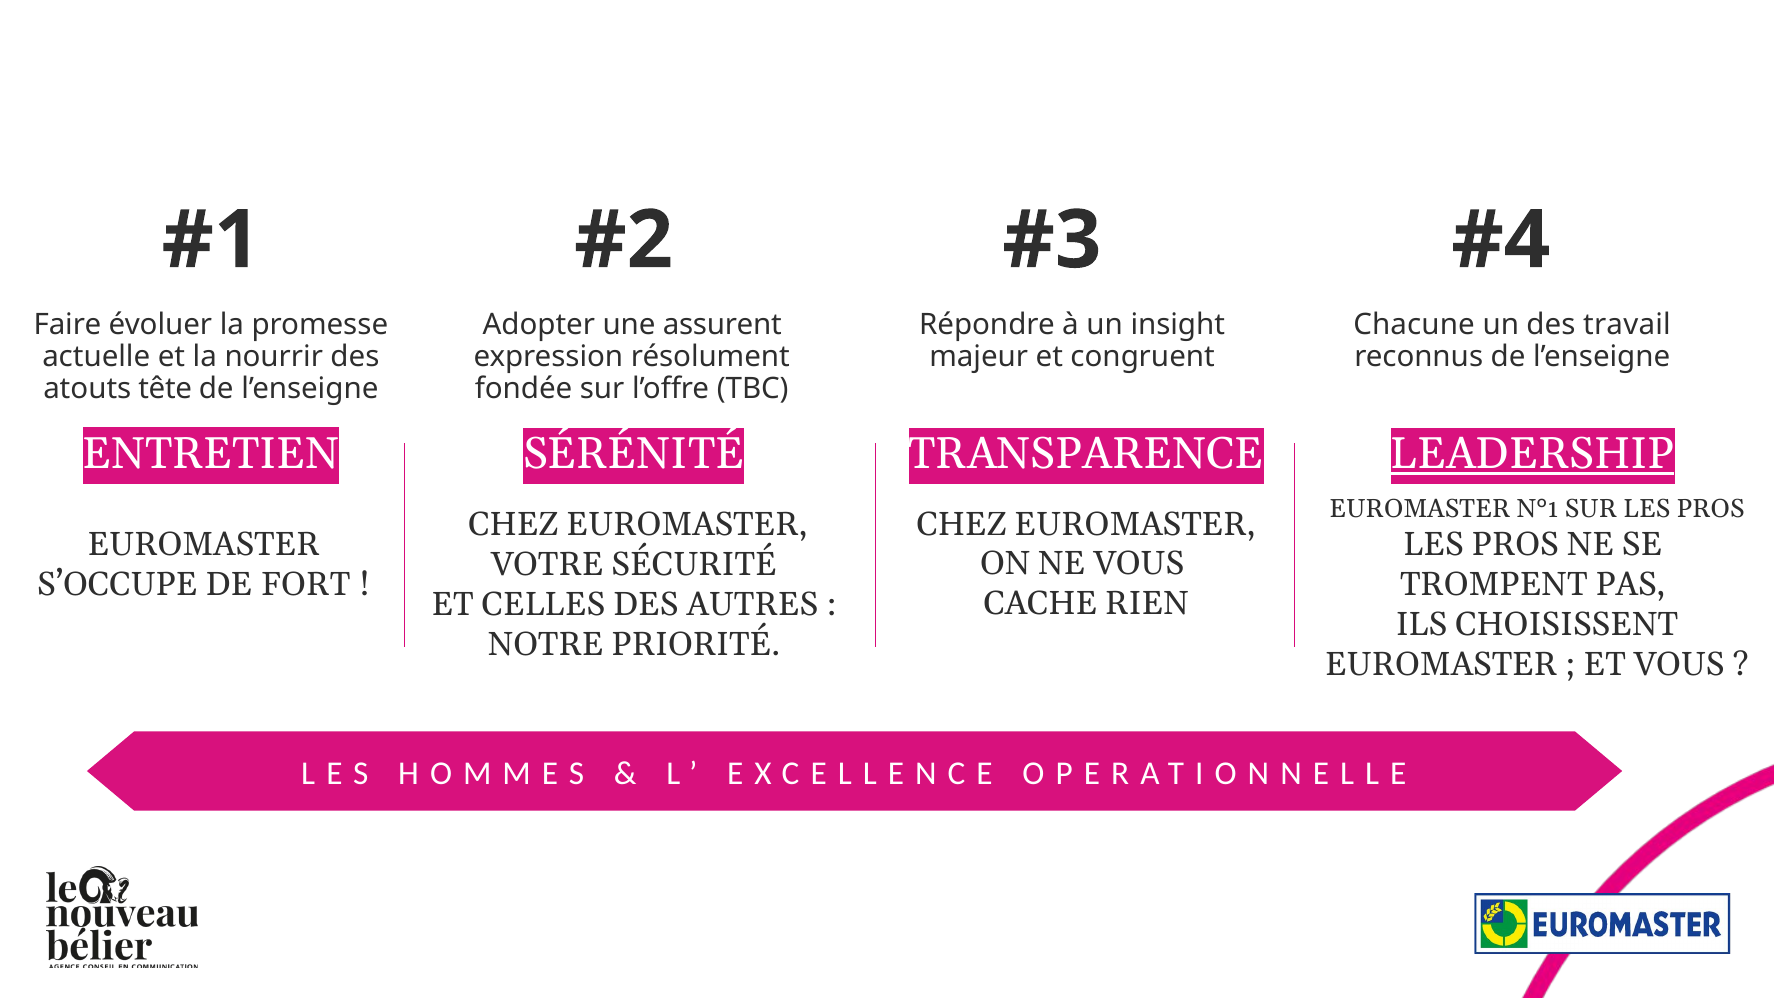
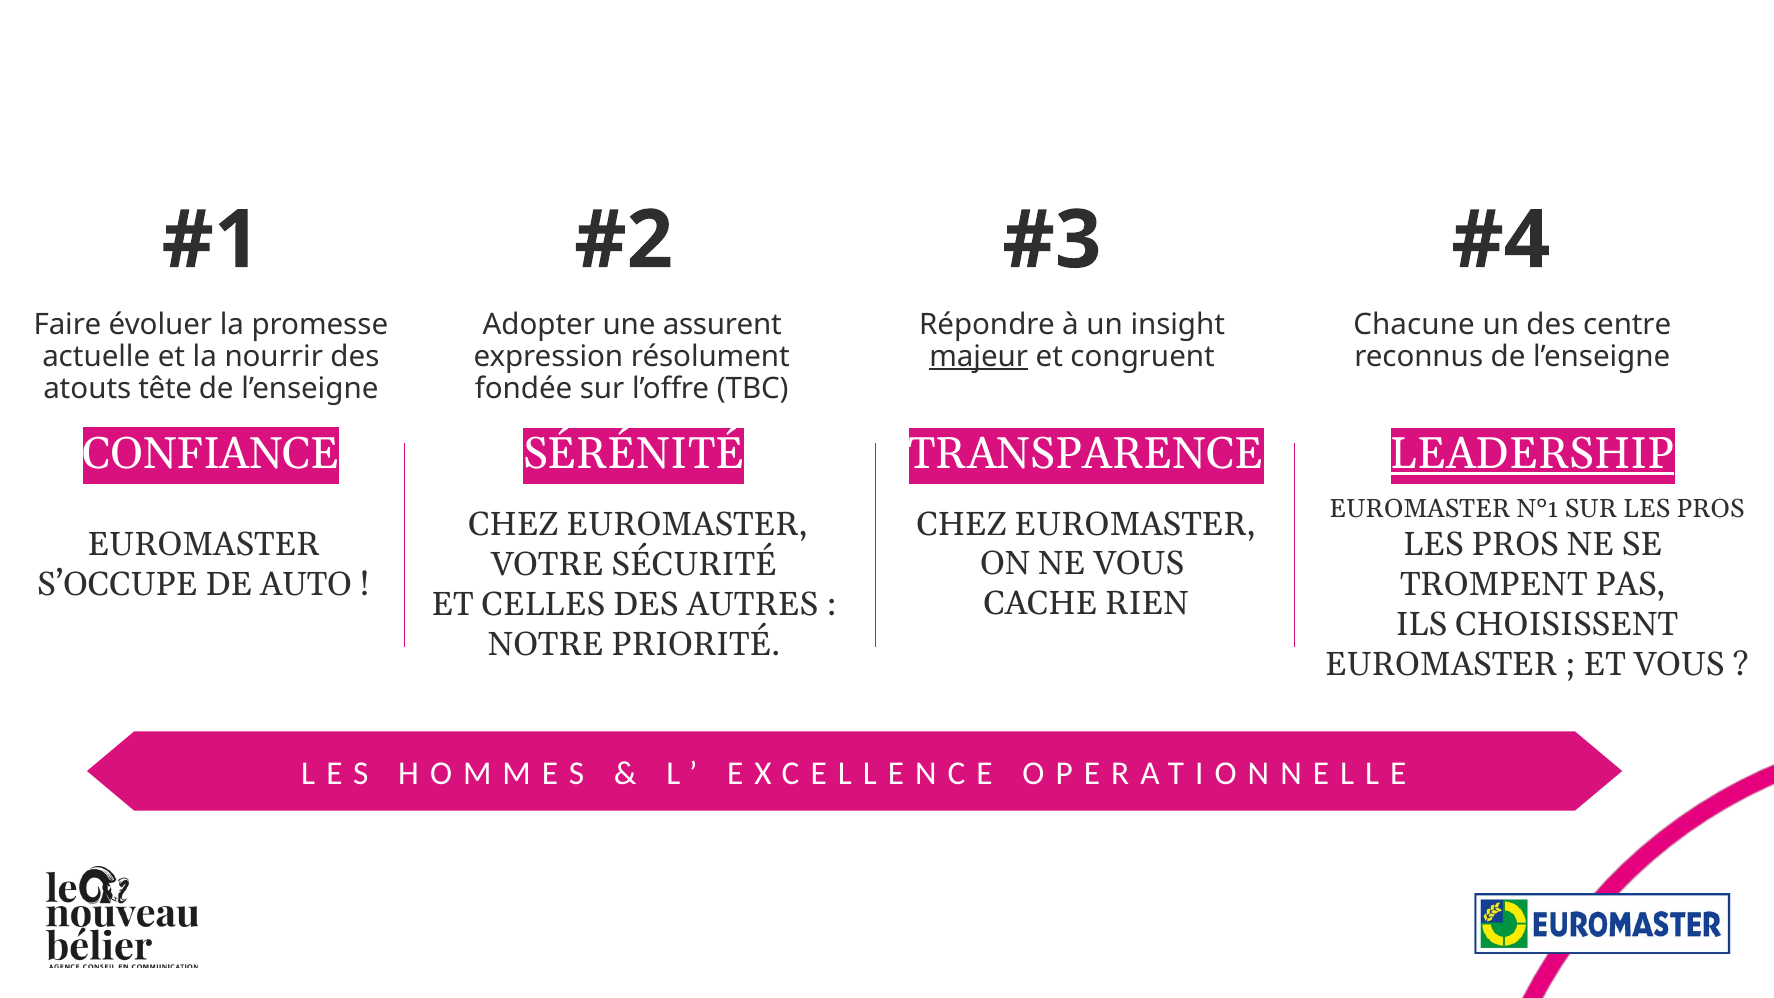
travail: travail -> centre (1627, 325)
majeur underline: none -> present (979, 357)
ENTRETIEN: ENTRETIEN -> CONFIANCE (211, 454)
FORT: FORT -> AUTO (306, 584)
